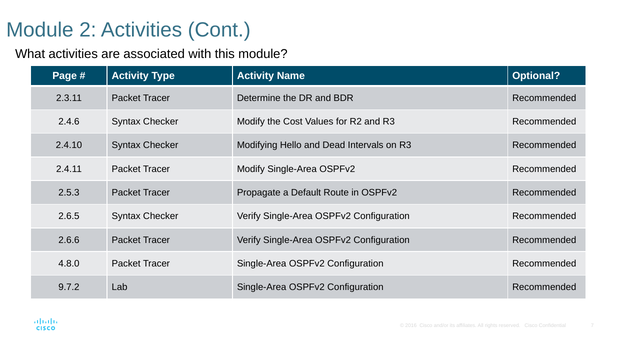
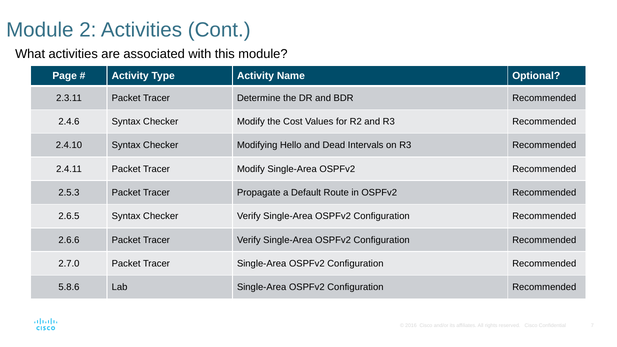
4.8.0: 4.8.0 -> 2.7.0 (69, 264)
9.7.2: 9.7.2 -> 5.8.6 (69, 287)
